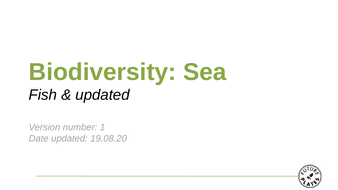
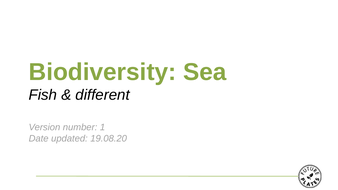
updated: updated -> different (103, 95)
